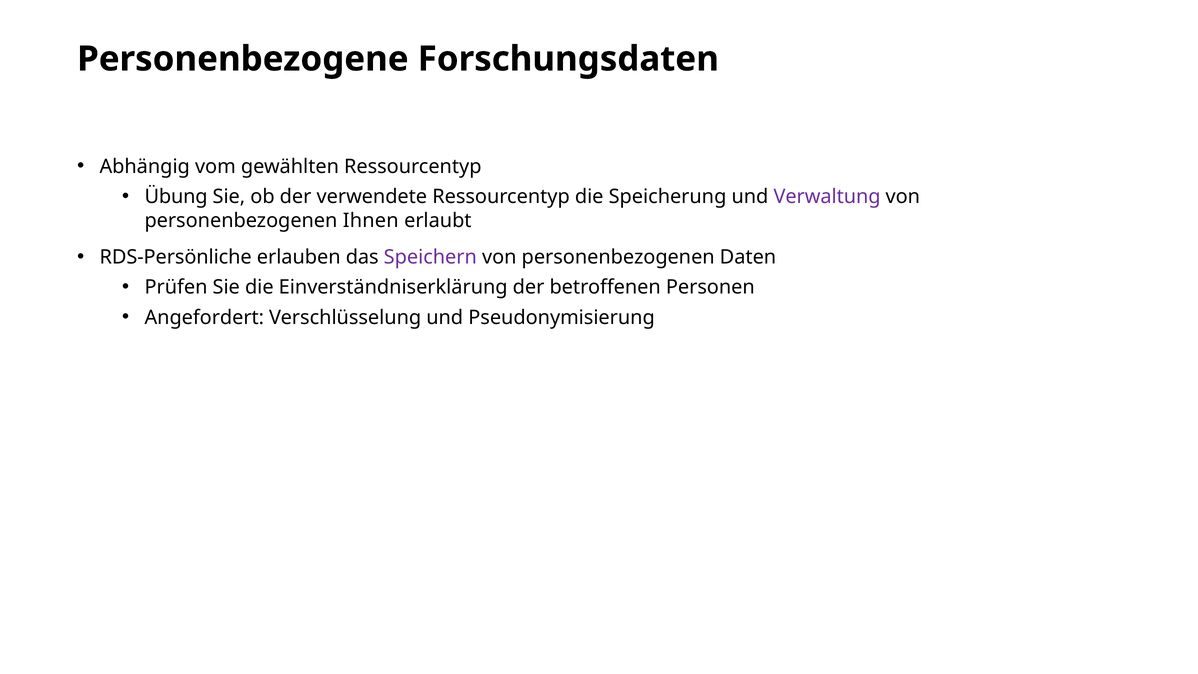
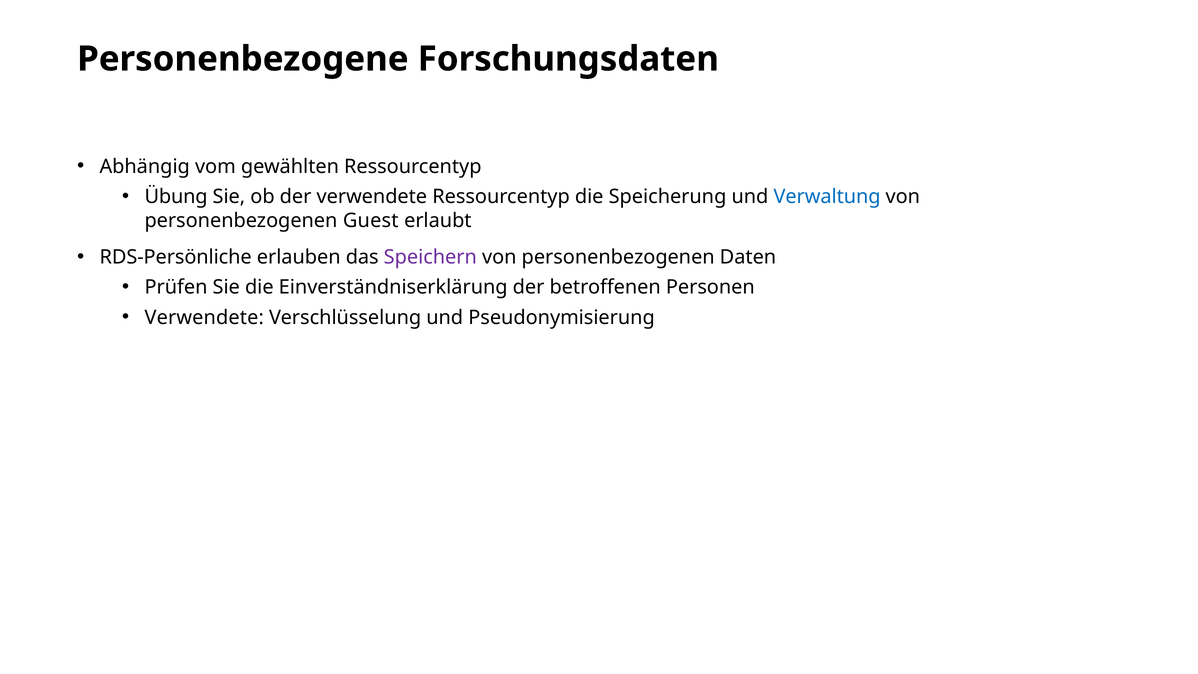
Verwaltung colour: purple -> blue (827, 197)
Ihnen: Ihnen -> Guest (371, 221)
Angefordert: Angefordert -> Verwendete (204, 317)
